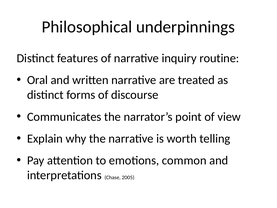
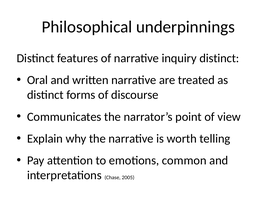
inquiry routine: routine -> distinct (219, 58)
